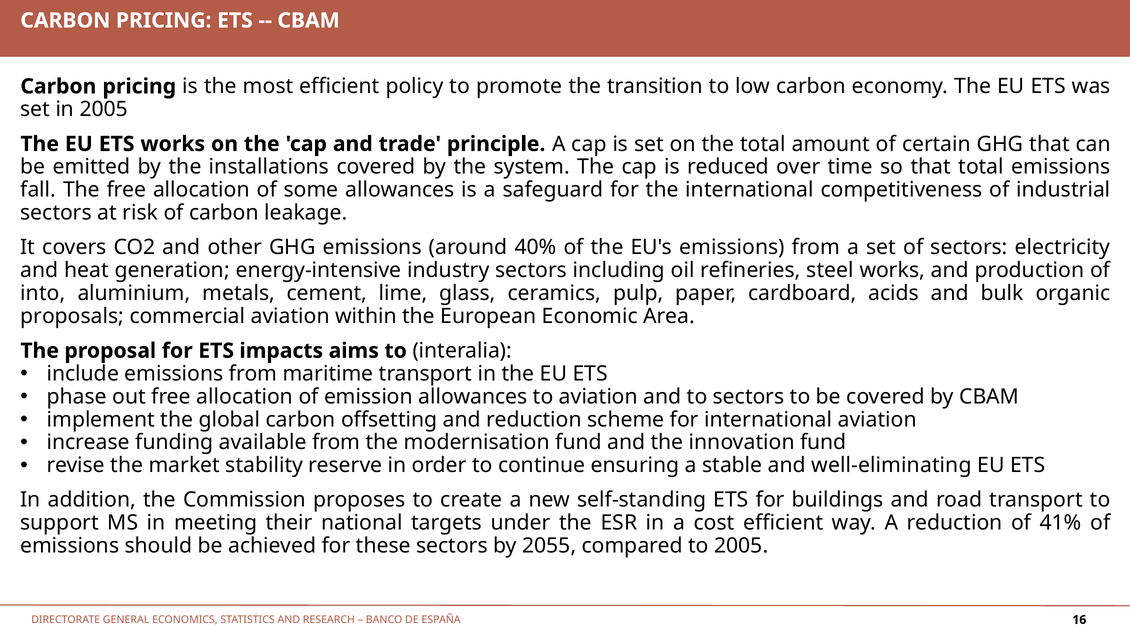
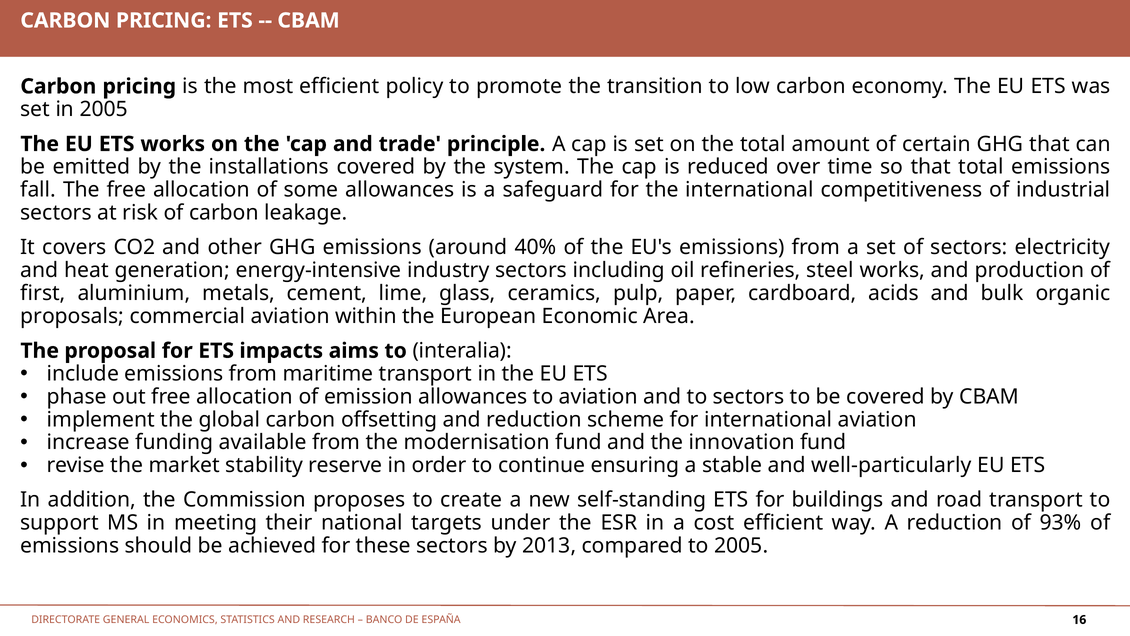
into: into -> first (43, 293)
well-eliminating: well-eliminating -> well-particularly (891, 465)
41%: 41% -> 93% (1061, 523)
2055: 2055 -> 2013 (549, 545)
